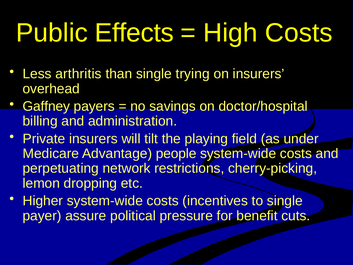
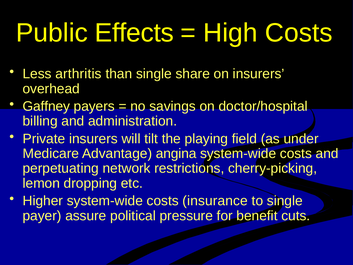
trying: trying -> share (193, 74)
people: people -> angina (176, 153)
incentives: incentives -> insurance (215, 201)
